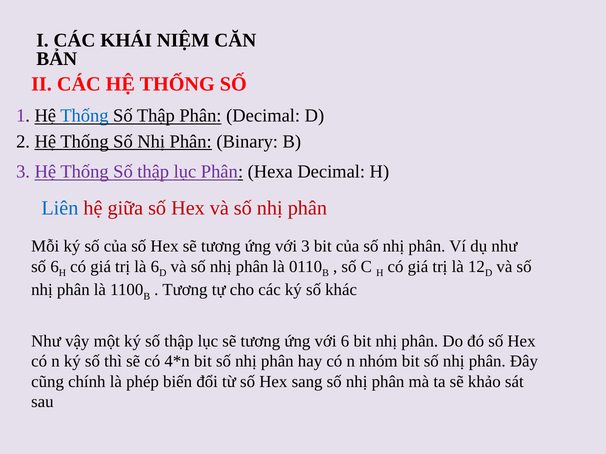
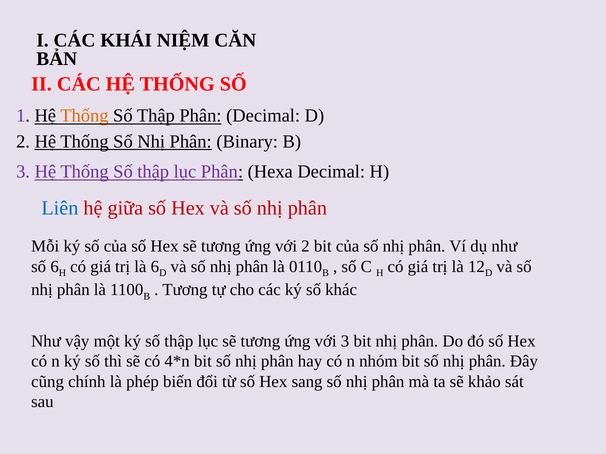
Thống colour: blue -> orange (84, 116)
với 3: 3 -> 2 (305, 247)
với 6: 6 -> 3 (345, 342)
